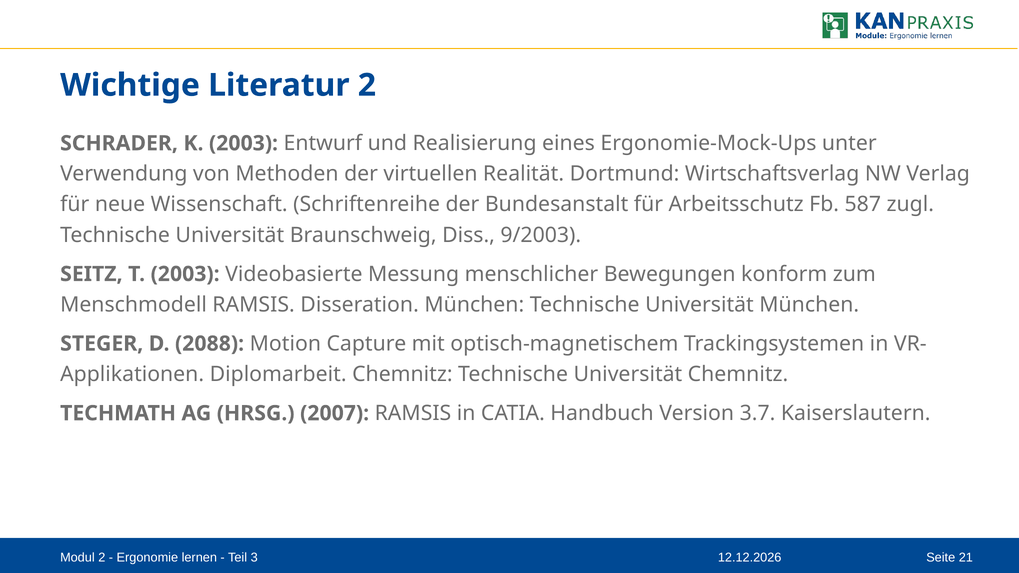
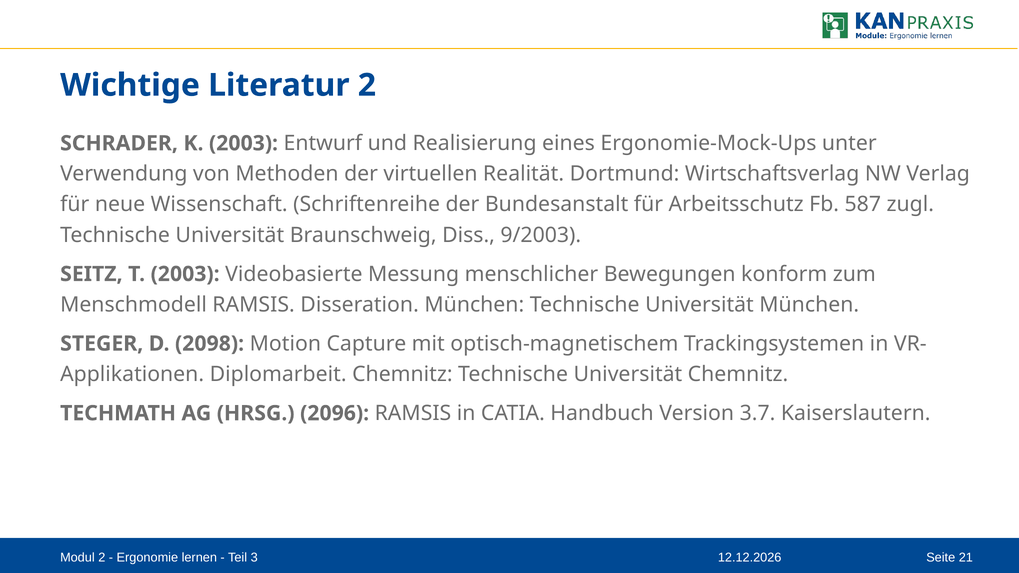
2088: 2088 -> 2098 (210, 344)
2007: 2007 -> 2096 (335, 413)
